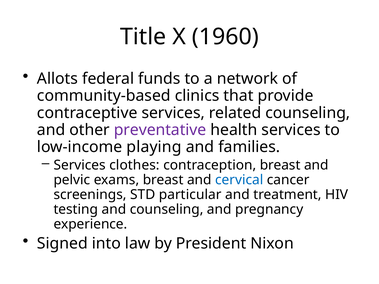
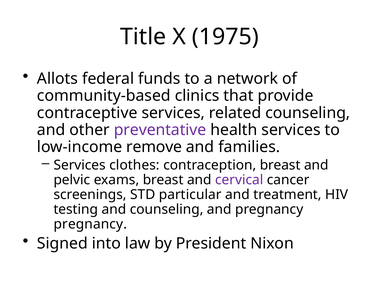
1960: 1960 -> 1975 (225, 37)
playing: playing -> remove (154, 147)
cervical colour: blue -> purple (239, 180)
experience: experience -> pregnancy (90, 224)
